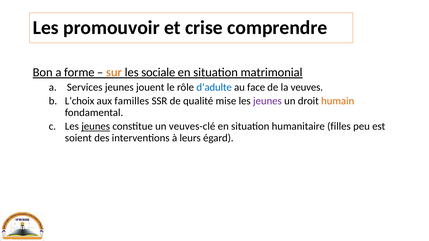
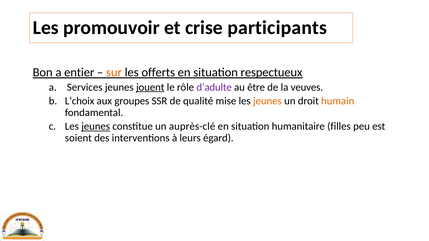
comprendre: comprendre -> participants (277, 28)
forme: forme -> entier (79, 73)
sociale: sociale -> offerts (158, 73)
matrimonial: matrimonial -> respectueux (272, 73)
jouent underline: none -> present (150, 87)
d’adulte colour: blue -> purple (214, 87)
face: face -> être (256, 87)
familles: familles -> groupes (132, 101)
jeunes colour: purple -> orange (267, 101)
veuves-clé: veuves-clé -> auprès-clé (192, 127)
